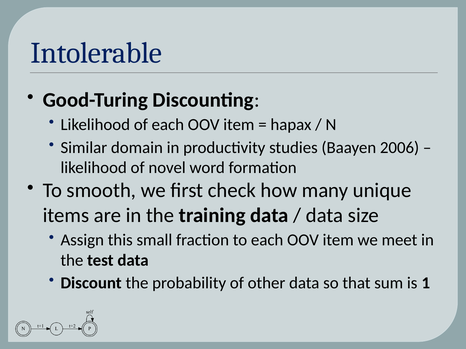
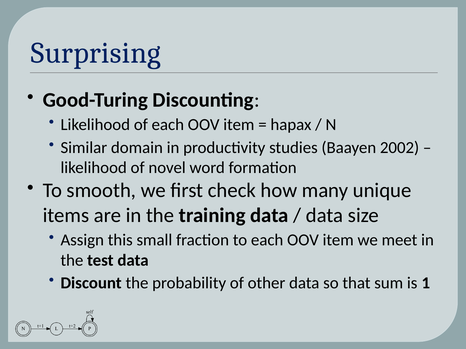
Intolerable: Intolerable -> Surprising (96, 53)
2006: 2006 -> 2002 (400, 148)
